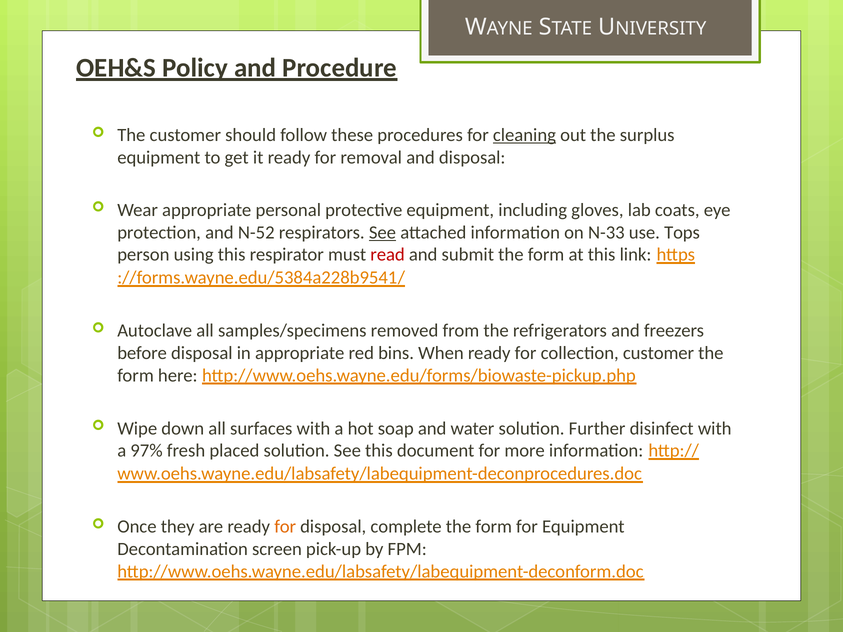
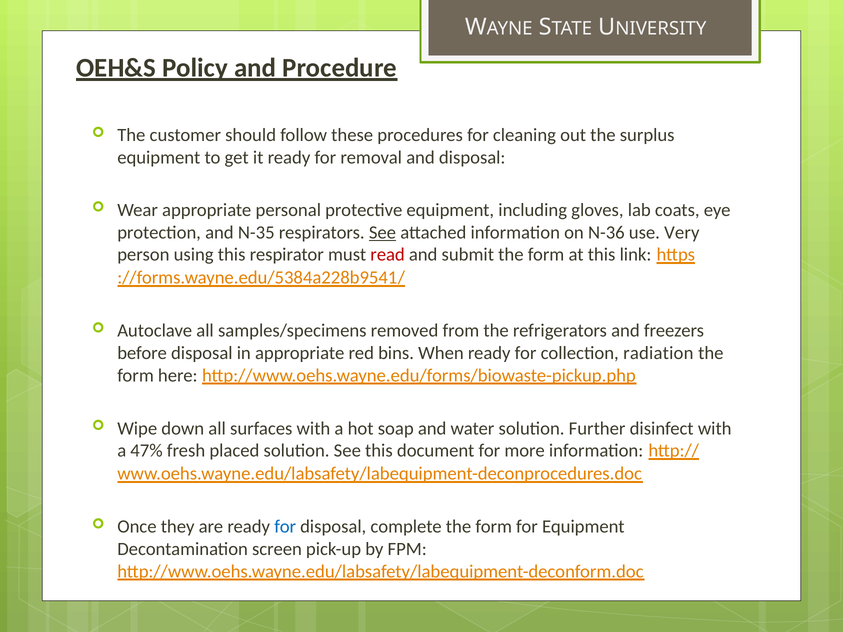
cleaning underline: present -> none (524, 135)
N-52: N-52 -> N-35 (256, 232)
N-33: N-33 -> N-36 (606, 232)
Tops: Tops -> Very (682, 232)
collection customer: customer -> radiation (658, 353)
97%: 97% -> 47% (146, 451)
for colour: orange -> blue (285, 527)
